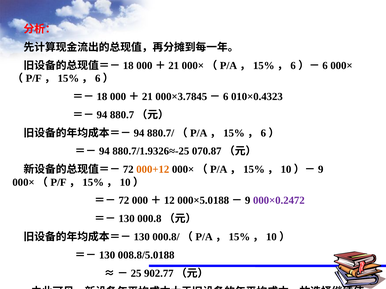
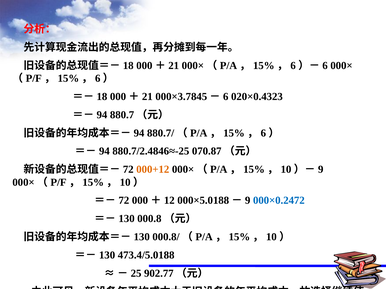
010×0.4323: 010×0.4323 -> 020×0.4323 (257, 97)
880.7/1.9326≈-25: 880.7/1.9326≈-25 -> 880.7/2.4846≈-25 (151, 151)
000×0.2472 colour: purple -> blue (279, 201)
008.8/5.0188: 008.8/5.0188 -> 473.4/5.0188 (146, 256)
